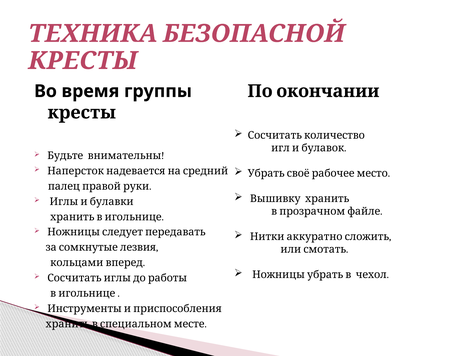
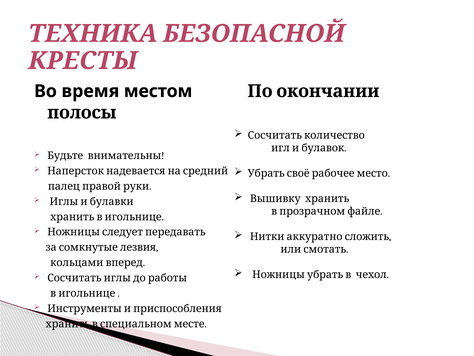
группы: группы -> местом (158, 91)
кресты: кресты -> полосы (82, 112)
